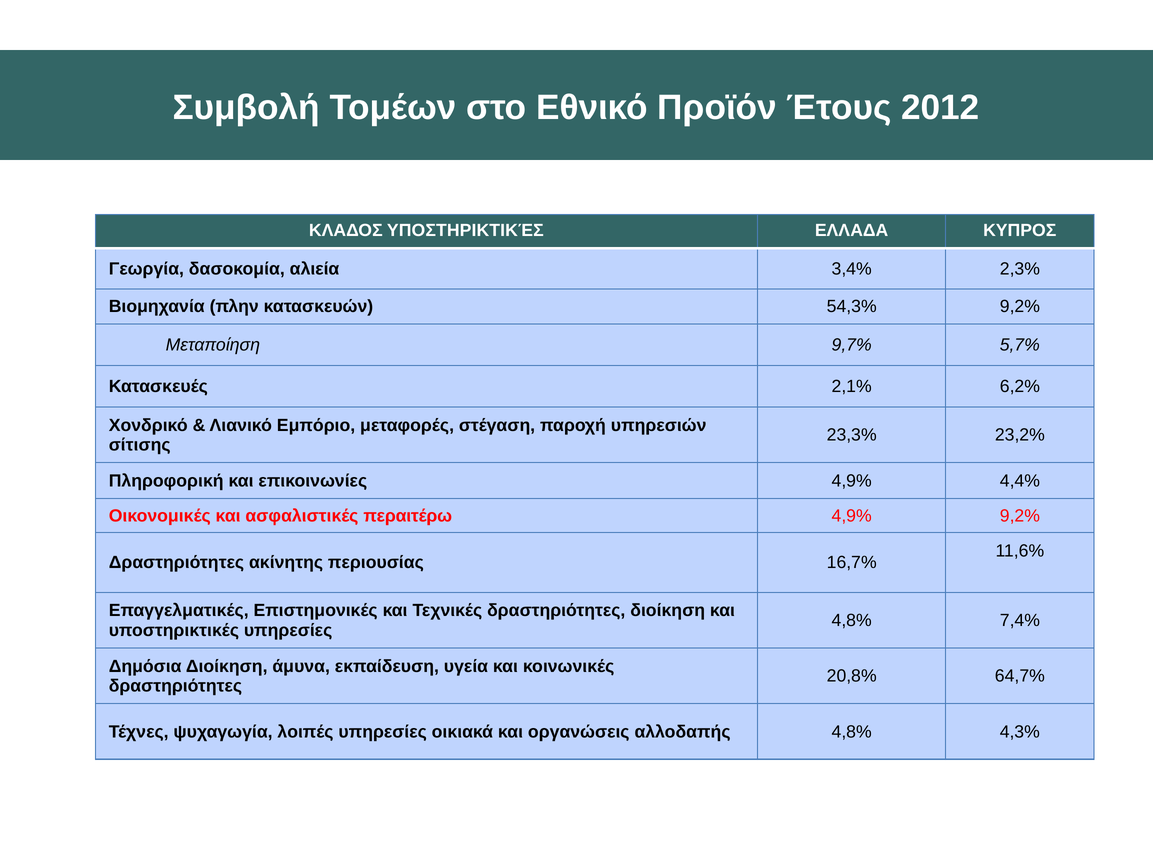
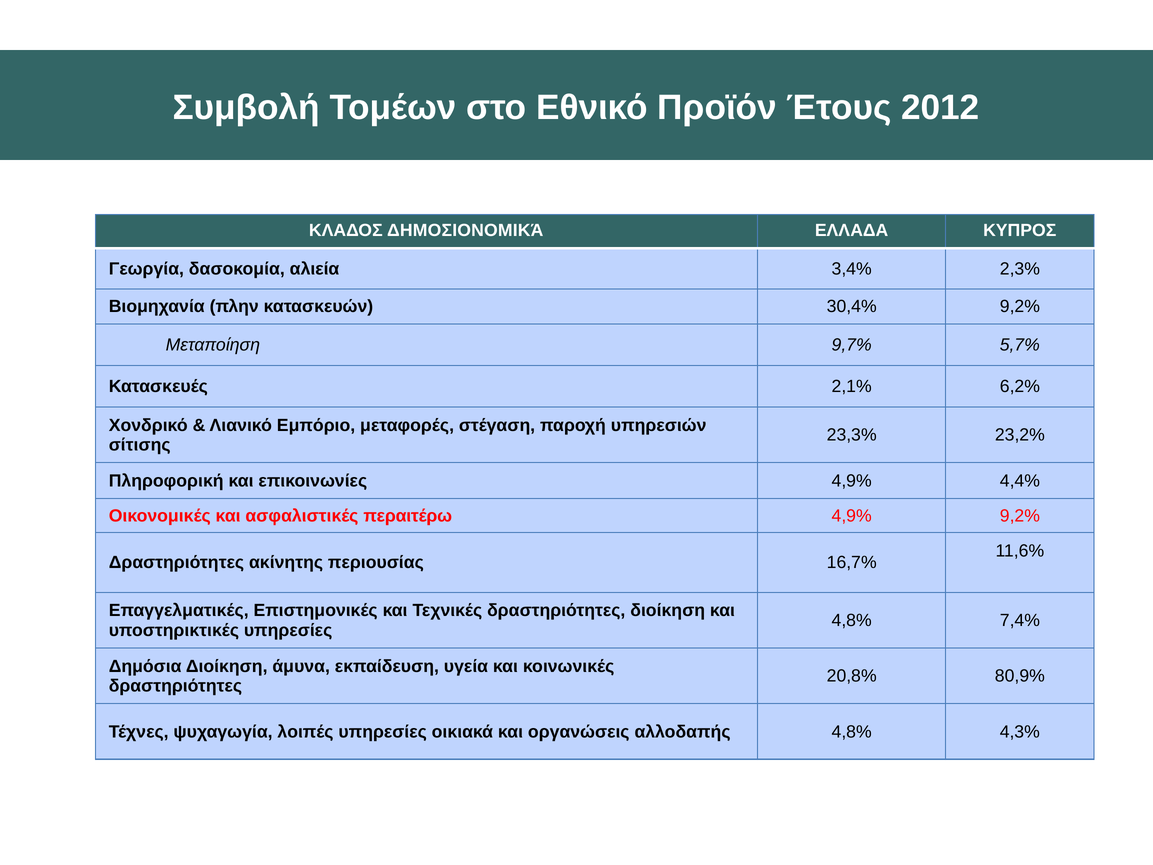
ΚΛΑΔΟΣ ΥΠΟΣΤΗΡΙΚΤΙΚΈΣ: ΥΠΟΣΤΗΡΙΚΤΙΚΈΣ -> ΔΗΜΟΣΙΟΝΟΜΙΚΆ (465, 230)
54,3%: 54,3% -> 30,4% (852, 307)
64,7%: 64,7% -> 80,9% (1020, 676)
